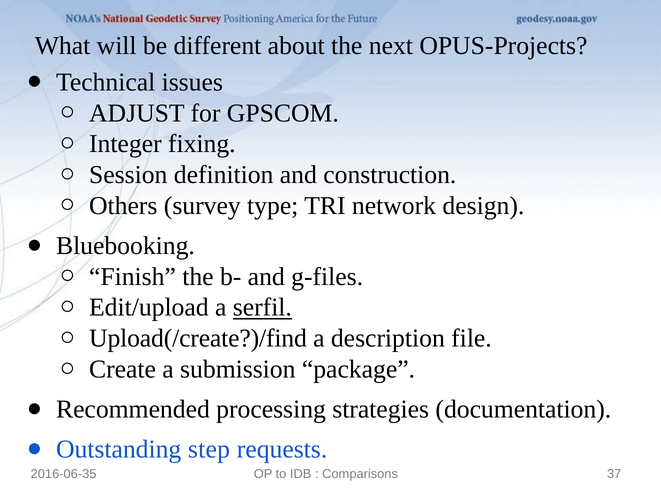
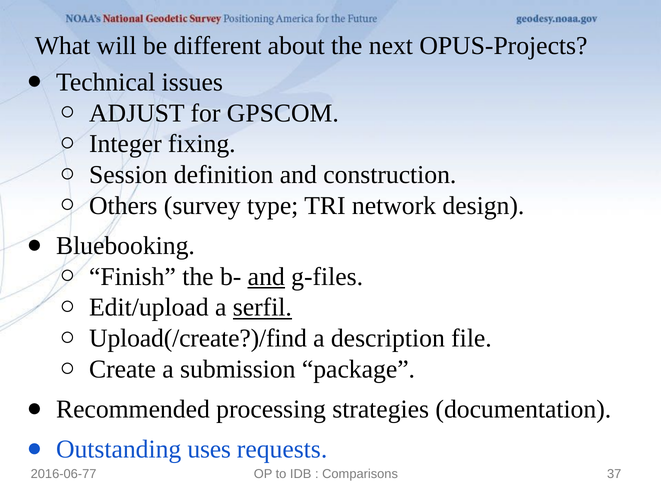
and underline: none -> present (266, 276)
step: step -> uses (209, 449)
2016-06-35: 2016-06-35 -> 2016-06-77 (64, 474)
